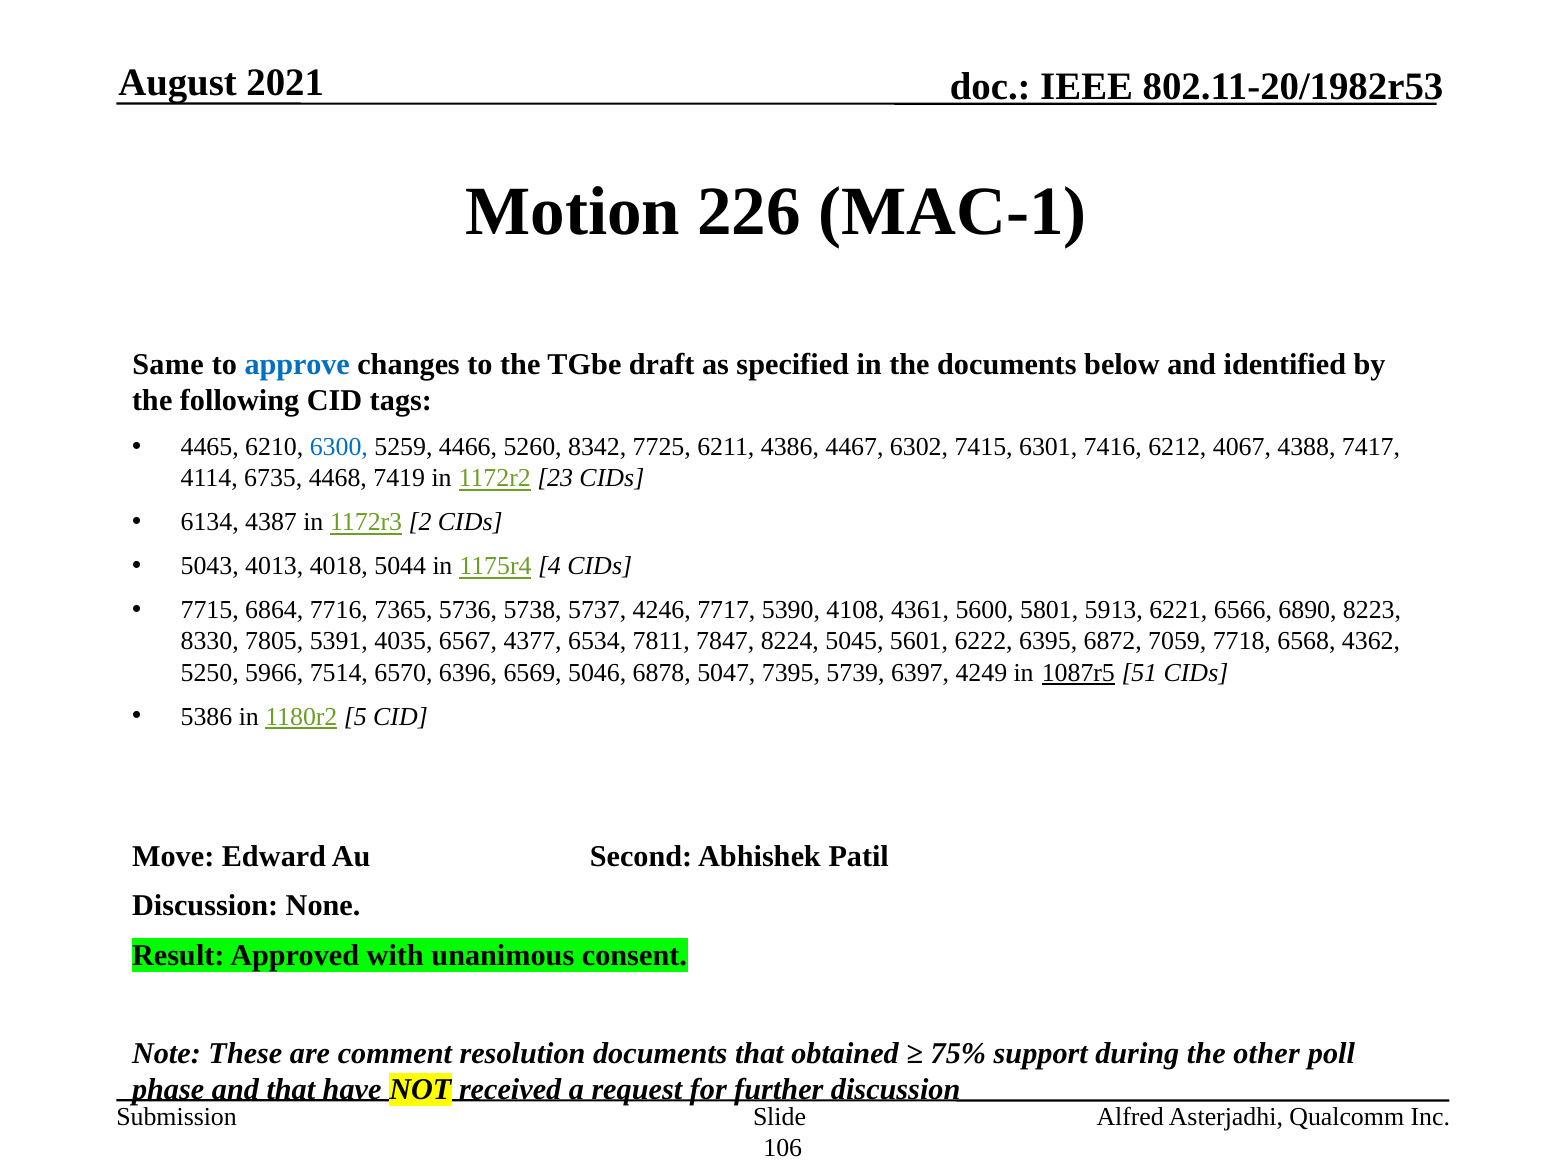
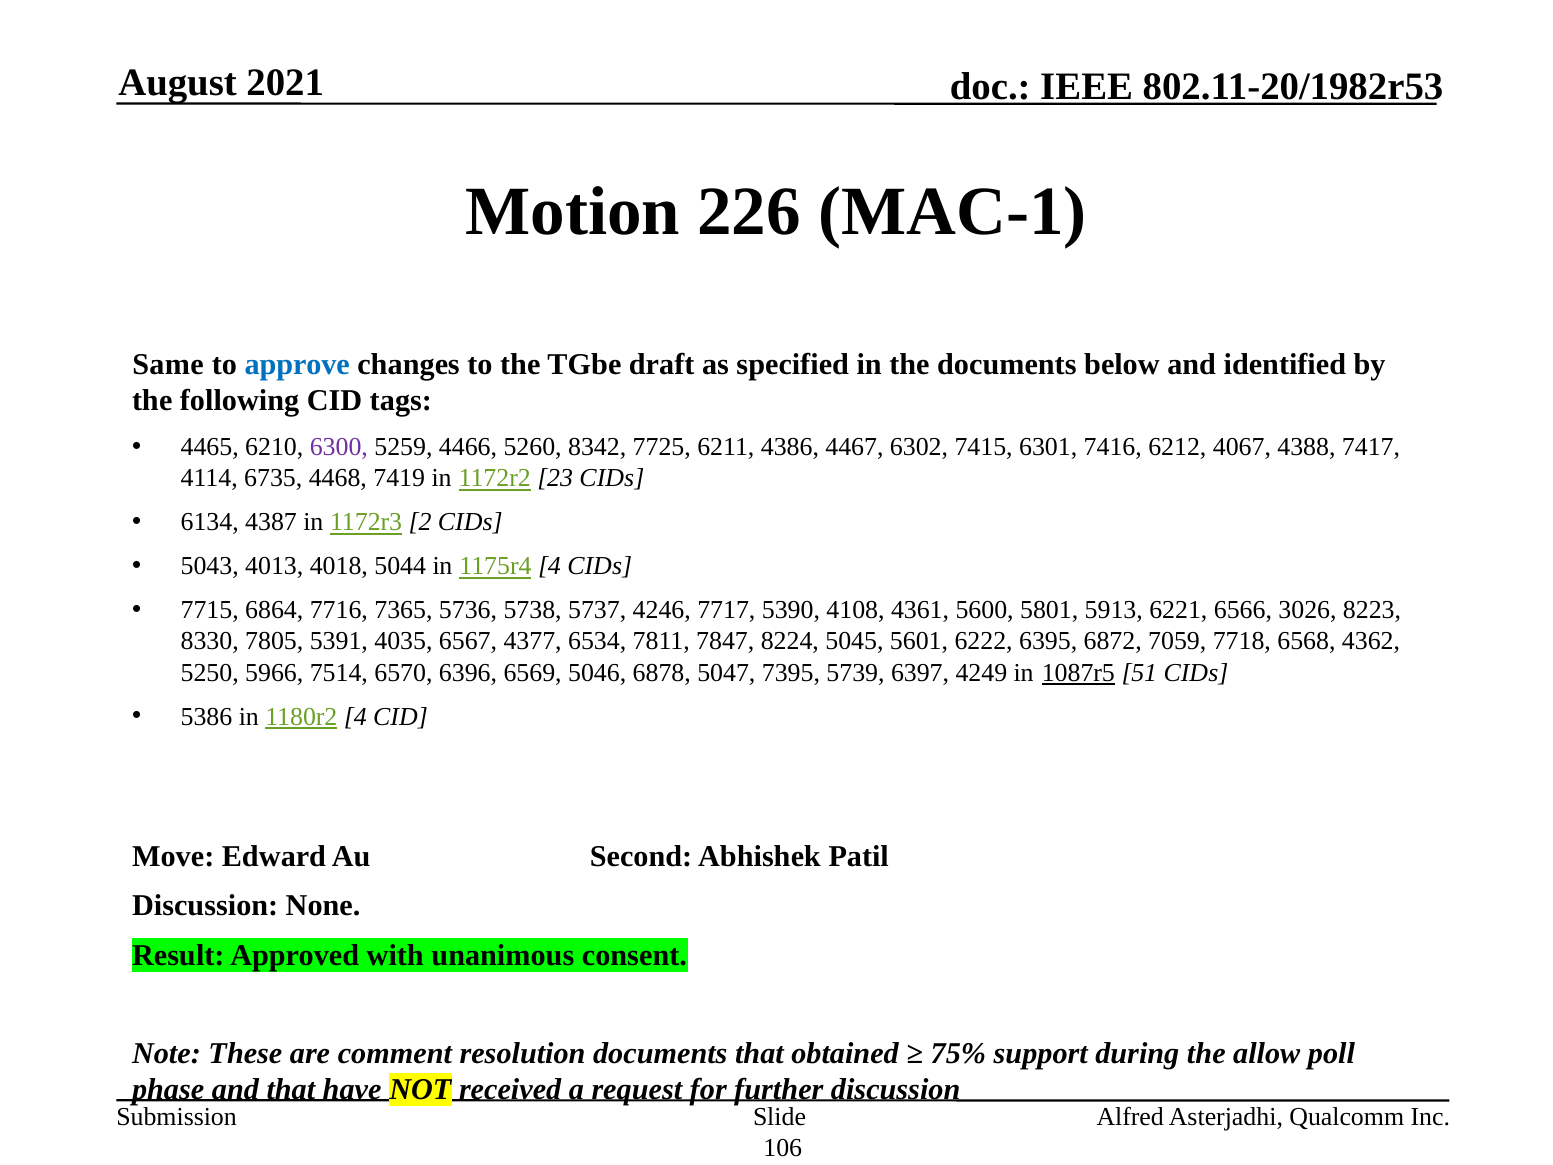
6300 colour: blue -> purple (339, 447)
6890: 6890 -> 3026 (1307, 610)
1180r2 5: 5 -> 4 (355, 716)
other: other -> allow (1267, 1053)
